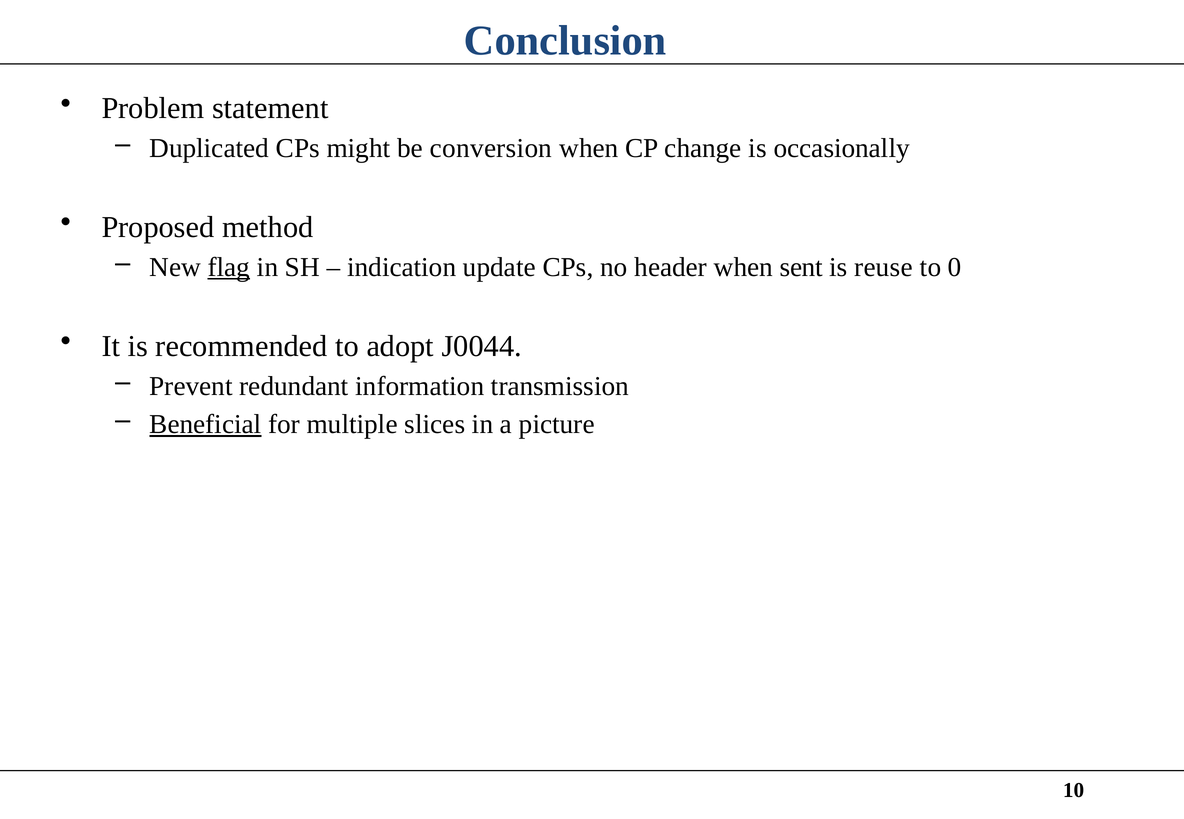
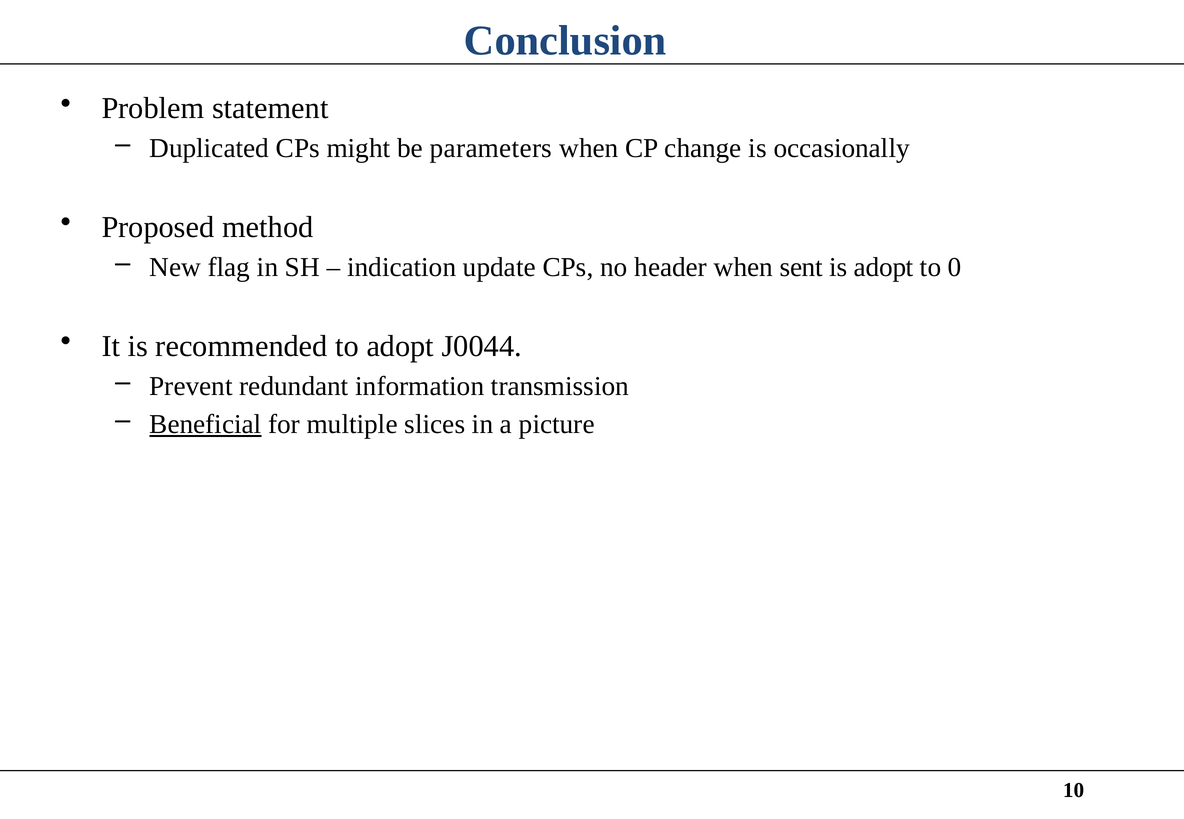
conversion: conversion -> parameters (491, 148)
flag underline: present -> none (229, 267)
is reuse: reuse -> adopt (884, 267)
